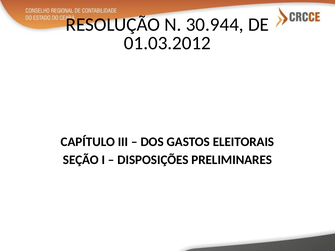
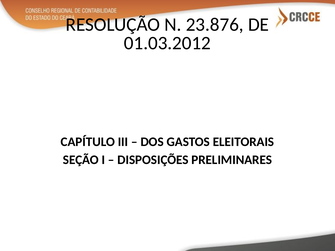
30.944: 30.944 -> 23.876 (215, 25)
